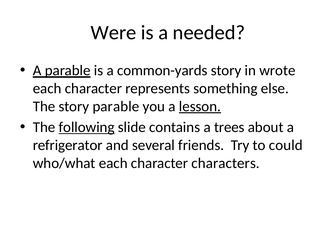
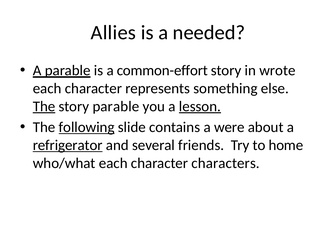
Were: Were -> Allies (113, 33)
common-yards: common-yards -> common-effort (162, 70)
The underline: none -> present (44, 106)
trees: trees -> were (229, 127)
refrigerator underline: none -> present (68, 145)
could: could -> home (286, 145)
